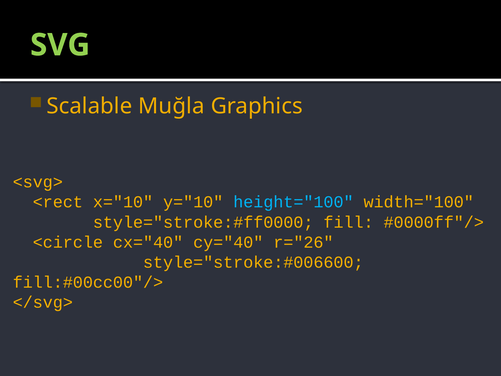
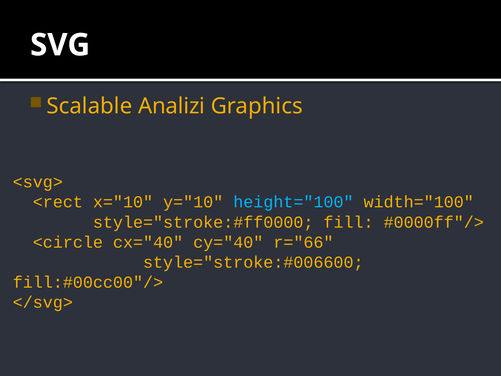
SVG colour: light green -> white (60, 45)
Muğla: Muğla -> Analizi (172, 106)
r="26: r="26 -> r="66 (303, 242)
